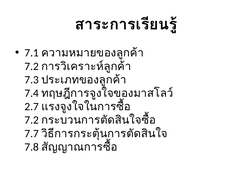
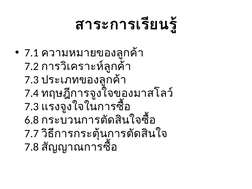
2.7: 2.7 -> 7.3 (32, 107)
7.2: 7.2 -> 6.8 (32, 120)
